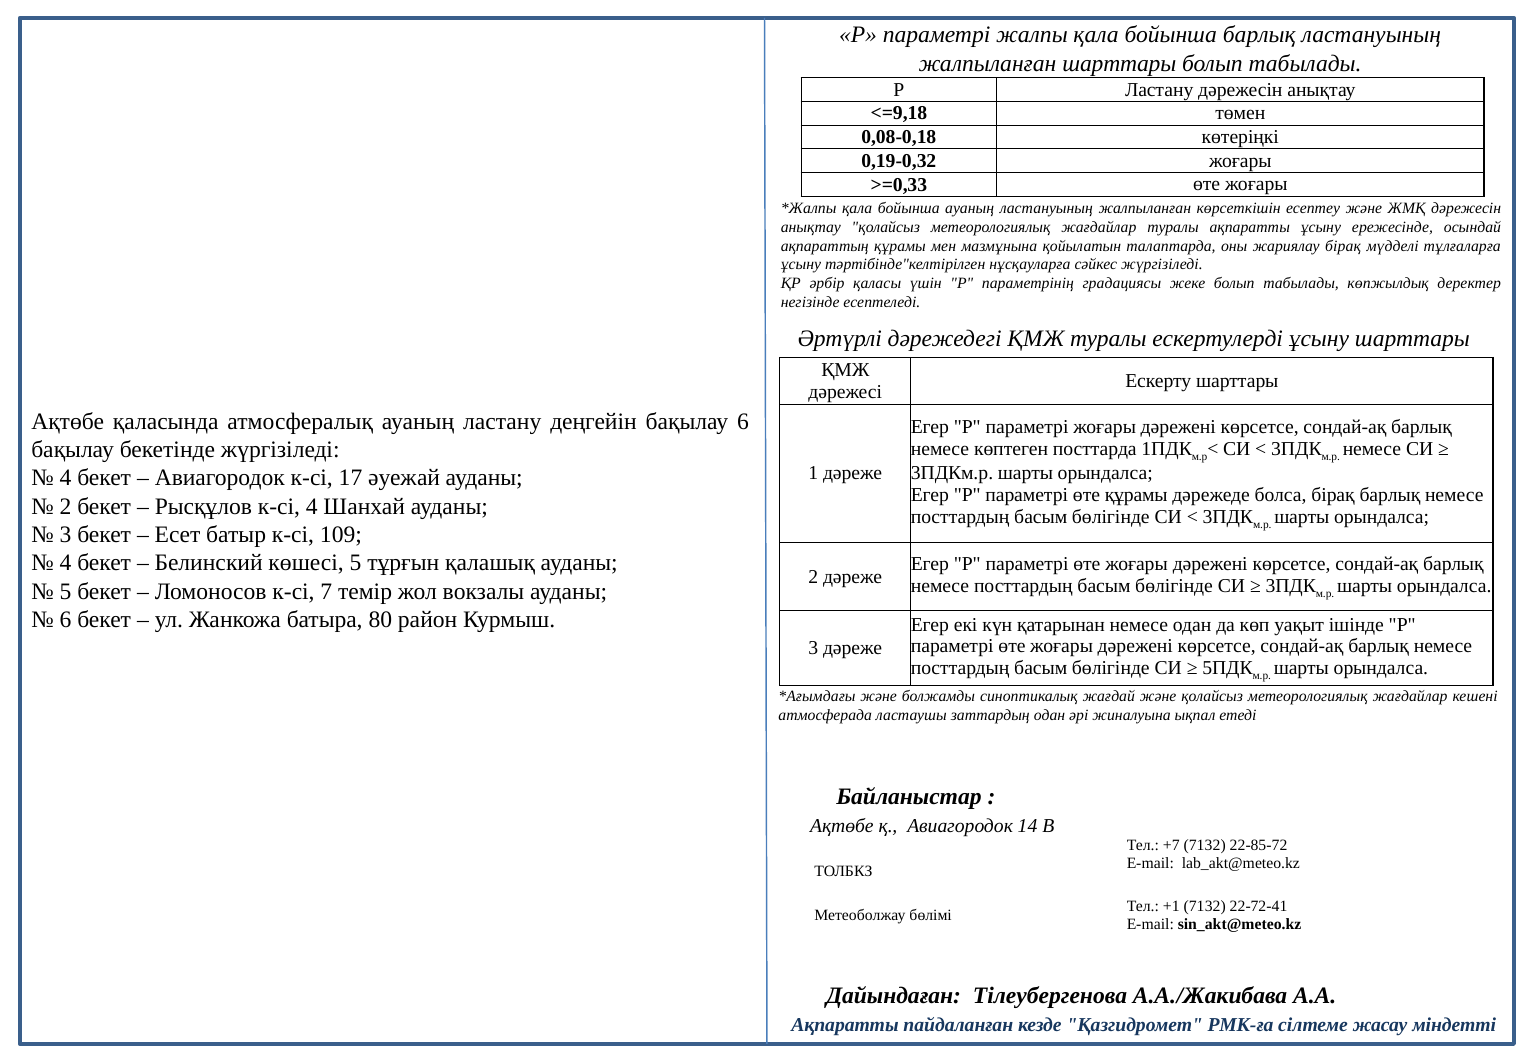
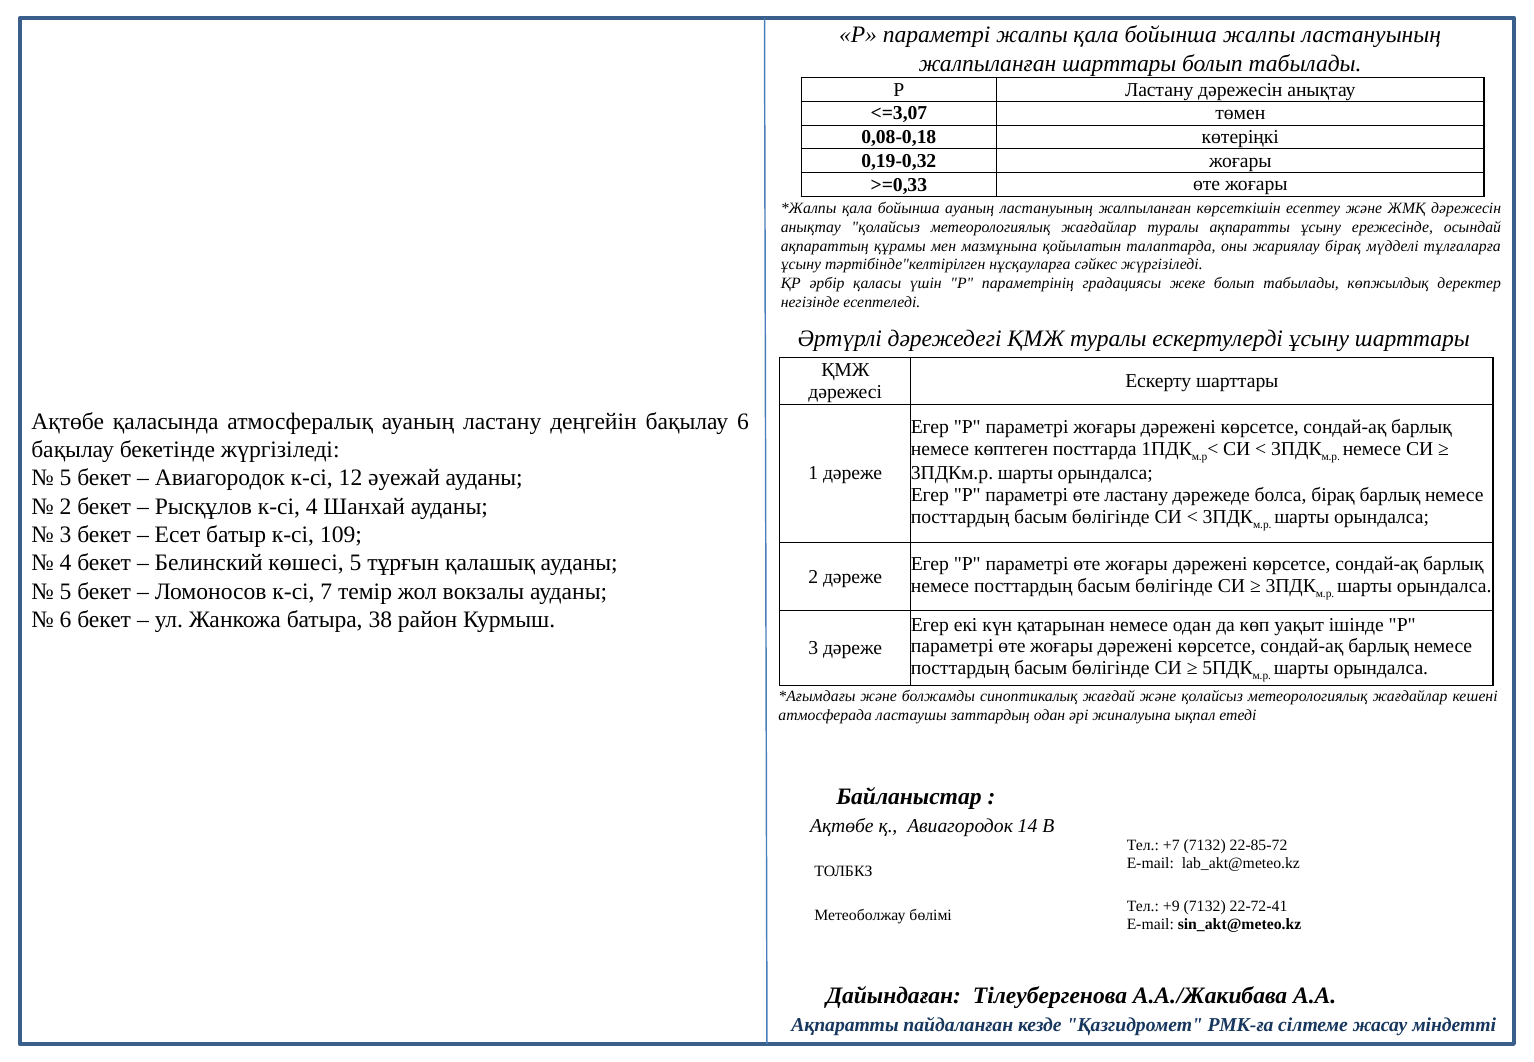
бойынша барлық: барлық -> жалпы (1259, 35)
<=9,18: <=9,18 -> <=3,07 (899, 113)
4: 4 -> 5 (66, 478)
17: 17 -> 12 (351, 478)
өте құрамы: құрамы -> ластану (1136, 495)
80: 80 -> 38 (380, 620)
+1: +1 -> +9 (1171, 907)
